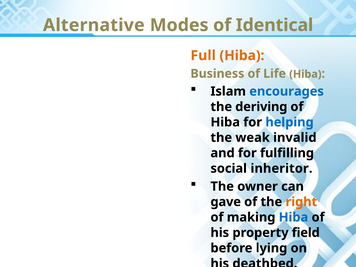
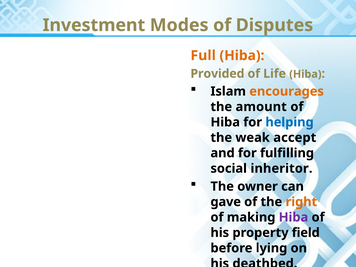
Alternative: Alternative -> Investment (94, 25)
Identical: Identical -> Disputes (274, 25)
Business: Business -> Provided (217, 74)
encourages colour: blue -> orange (287, 91)
deriving: deriving -> amount (261, 107)
invalid: invalid -> accept (295, 138)
Hiba colour: blue -> purple (293, 217)
